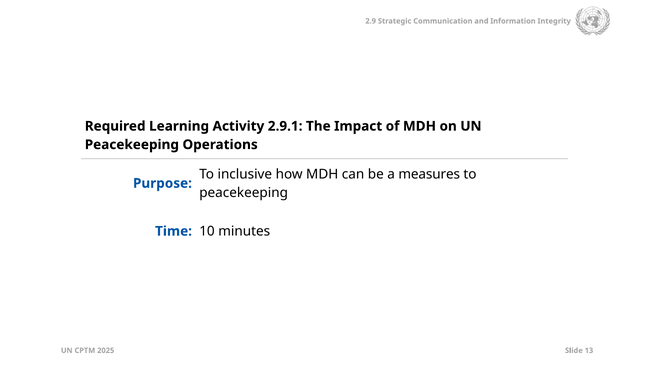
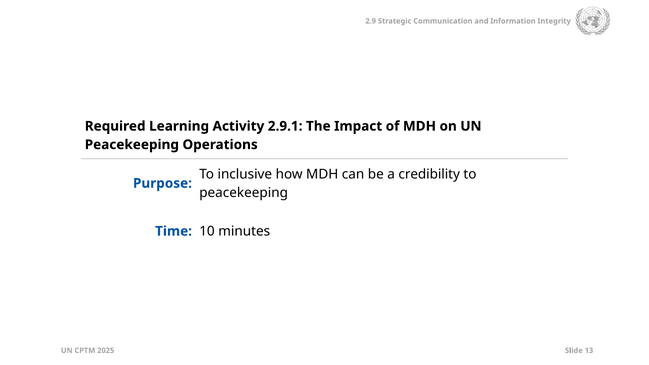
measures: measures -> credibility (429, 174)
